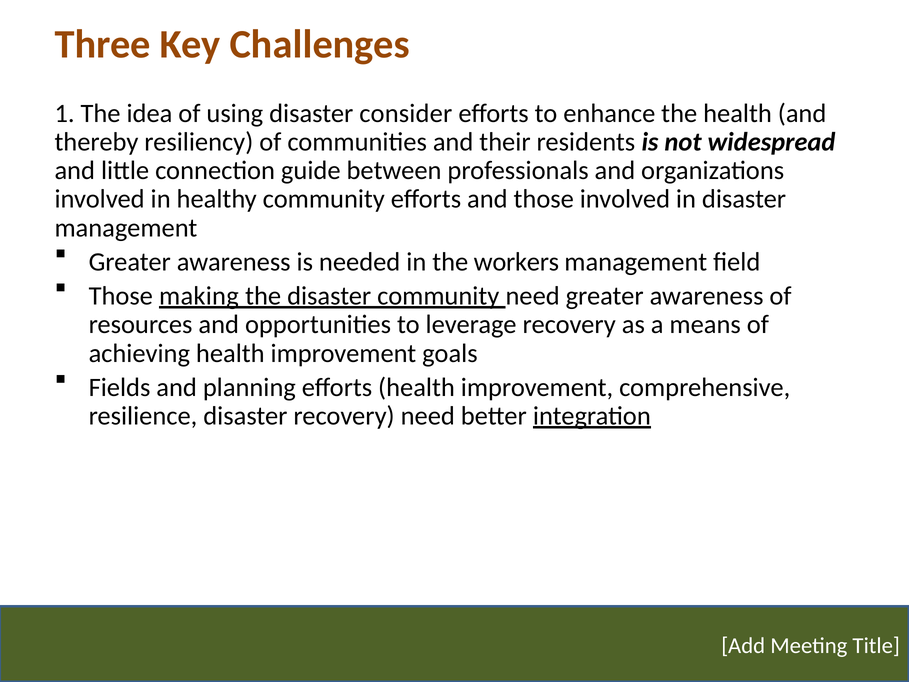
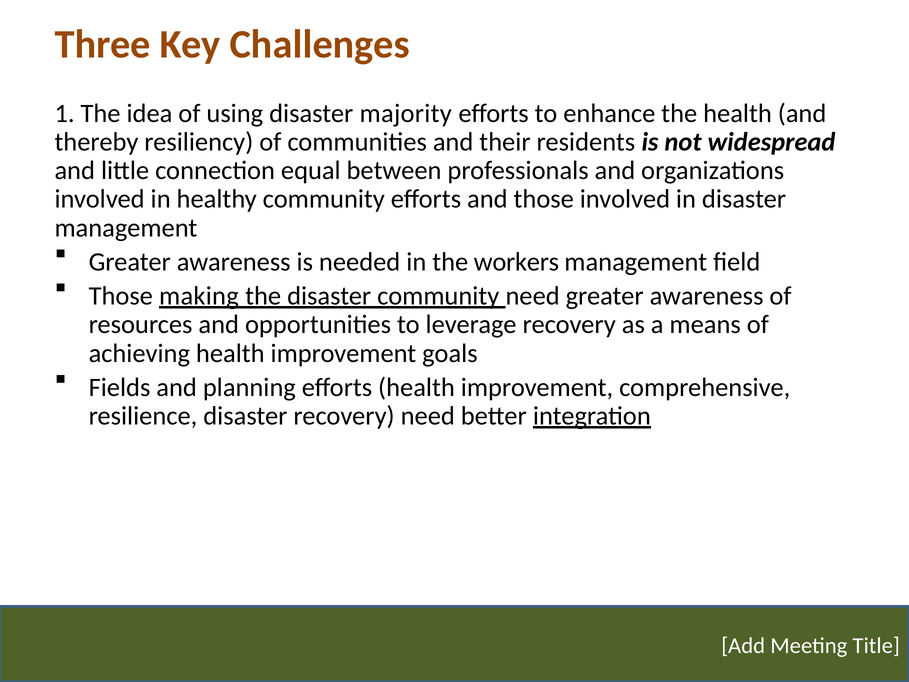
consider: consider -> majority (406, 113)
guide: guide -> equal (311, 170)
